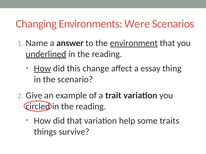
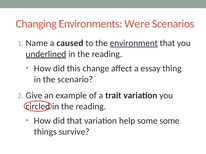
answer: answer -> caused (70, 43)
How underline: present -> none (43, 69)
some traits: traits -> some (170, 121)
